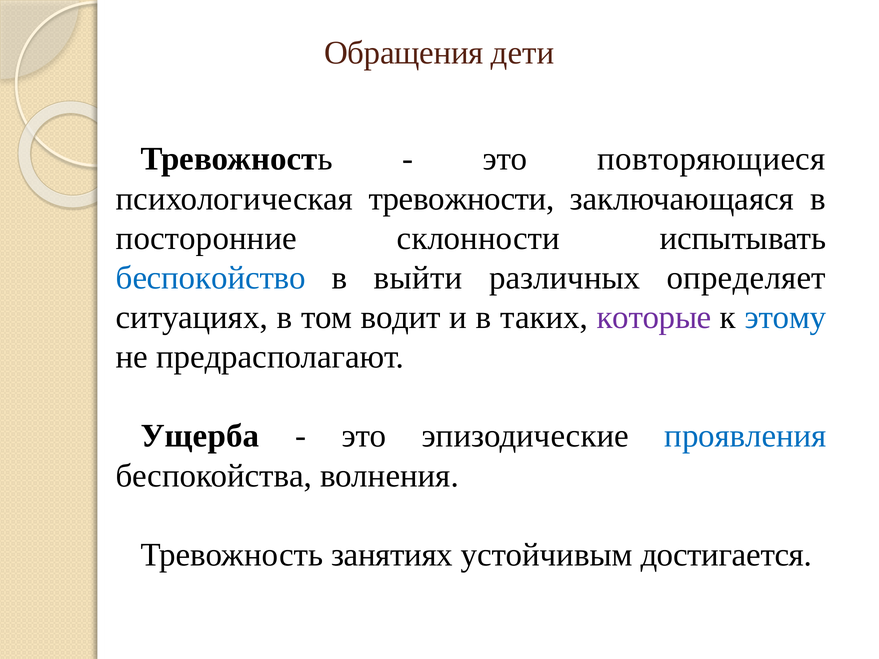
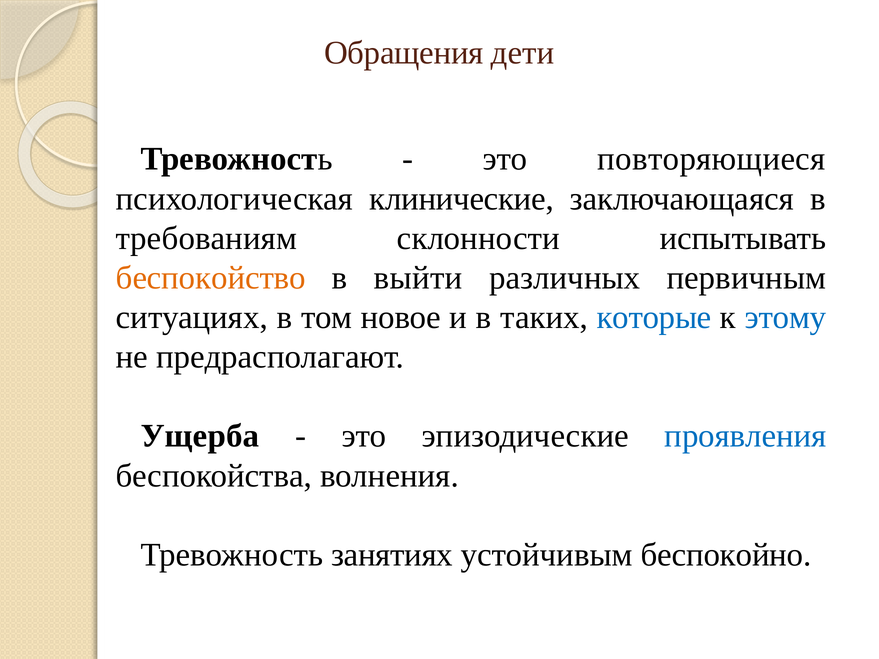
тревожности: тревожности -> клинические (462, 199)
посторонние: посторонние -> требованиям (206, 238)
беспокойство colour: blue -> orange (211, 278)
определяет: определяет -> первичным (746, 278)
водит: водит -> новое (401, 317)
которые colour: purple -> blue (654, 317)
достигается: достигается -> беспокойно (726, 555)
